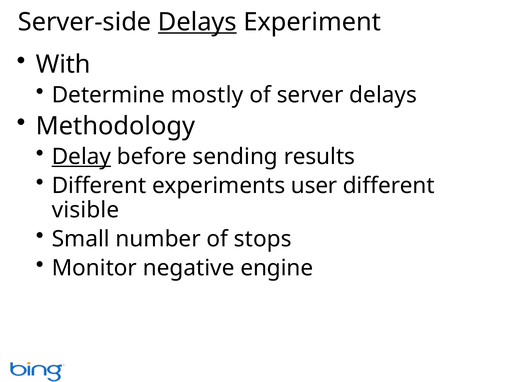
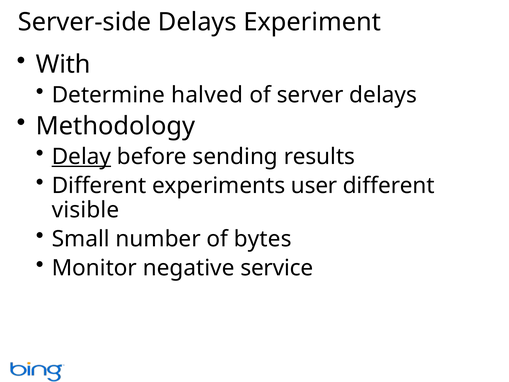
Delays underline: present -> none (197, 22)
mostly: mostly -> halved (207, 95)
stops: stops -> bytes (263, 239)
engine: engine -> service (277, 268)
